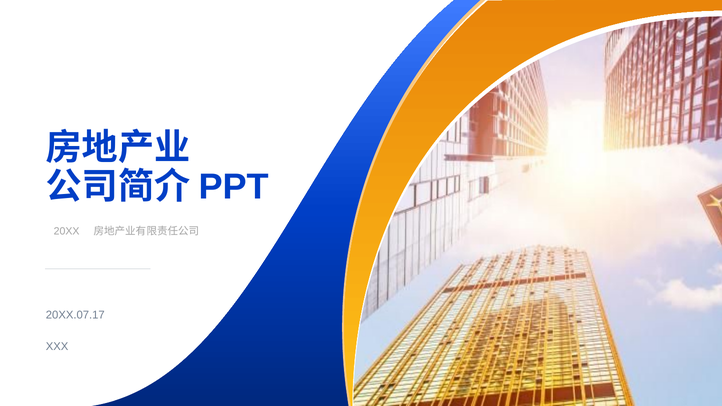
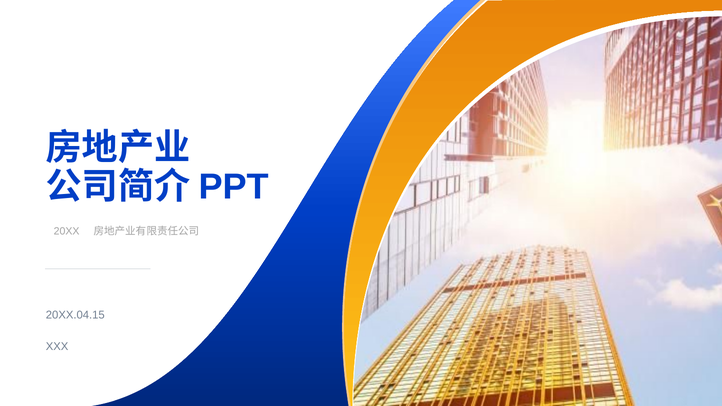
20XX.07.17: 20XX.07.17 -> 20XX.04.15 (75, 315)
